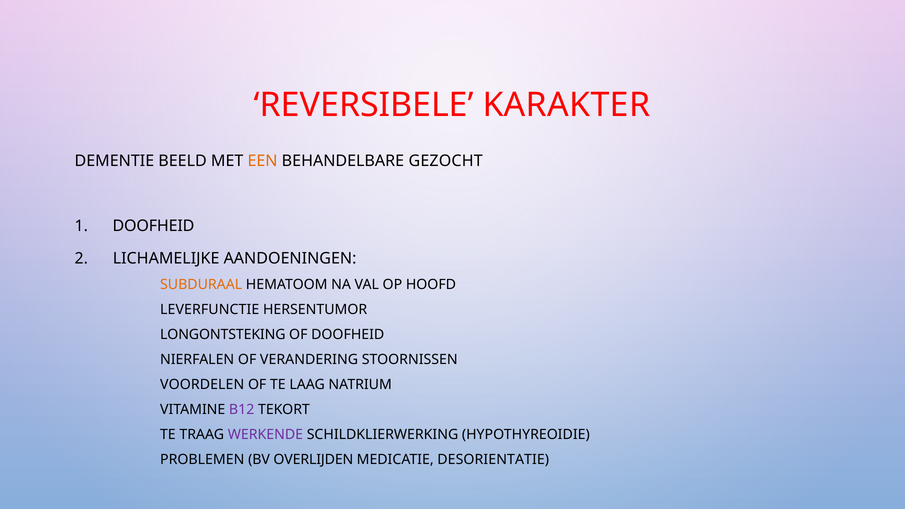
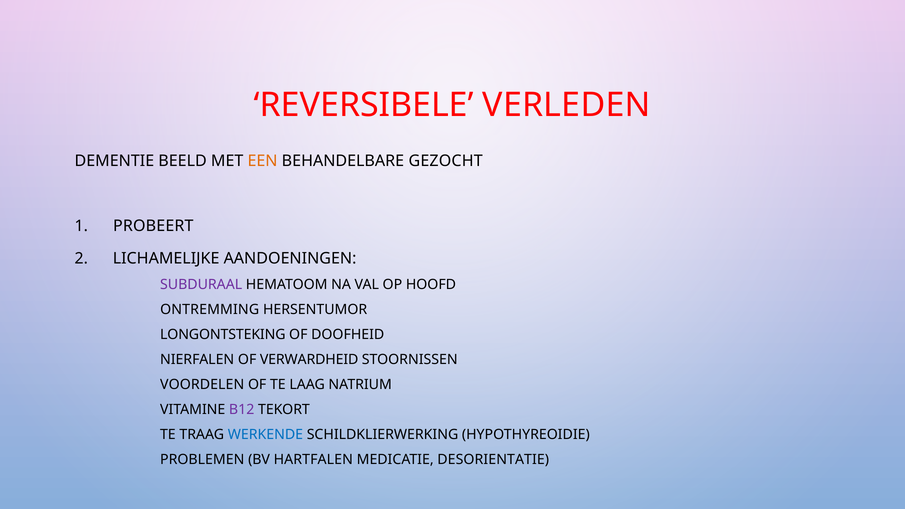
KARAKTER: KARAKTER -> VERLEDEN (566, 105)
DOOFHEID: DOOFHEID -> PROBEERT (153, 226)
SUBDURAAL colour: orange -> purple (201, 284)
LEVERFUNCTIE: LEVERFUNCTIE -> ONTREMMING (210, 309)
VERANDERING: VERANDERING -> VERWARDHEID (309, 360)
WERKENDE colour: purple -> blue (265, 435)
OVERLIJDEN: OVERLIJDEN -> HARTFALEN (313, 460)
